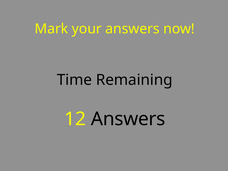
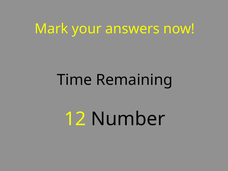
12 Answers: Answers -> Number (128, 119)
